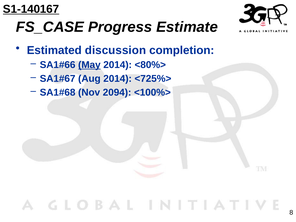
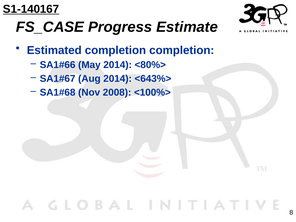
Estimated discussion: discussion -> completion (116, 50)
May underline: present -> none (89, 65)
<725%>: <725%> -> <643%> (153, 79)
2094: 2094 -> 2008 (117, 93)
